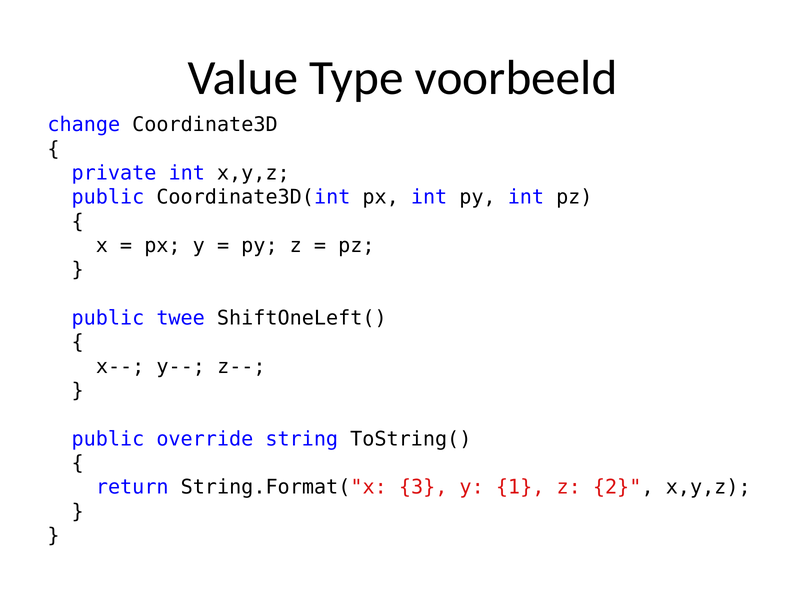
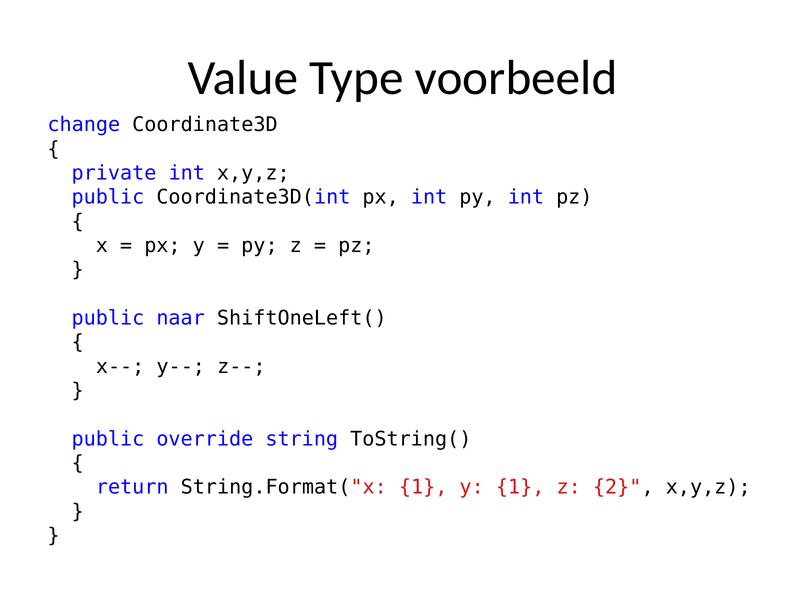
twee: twee -> naar (181, 318)
String.Format("x 3: 3 -> 1 (423, 488)
